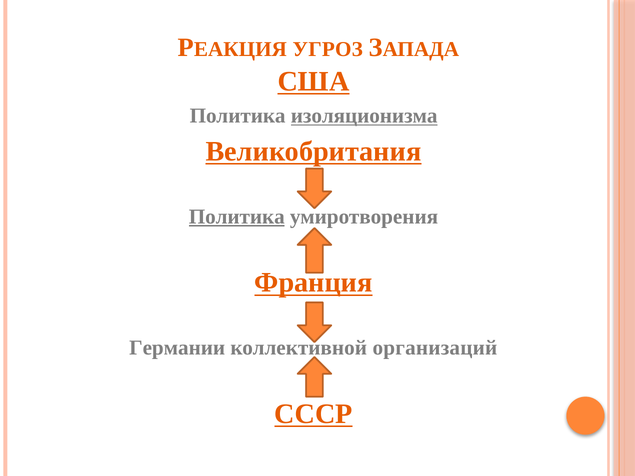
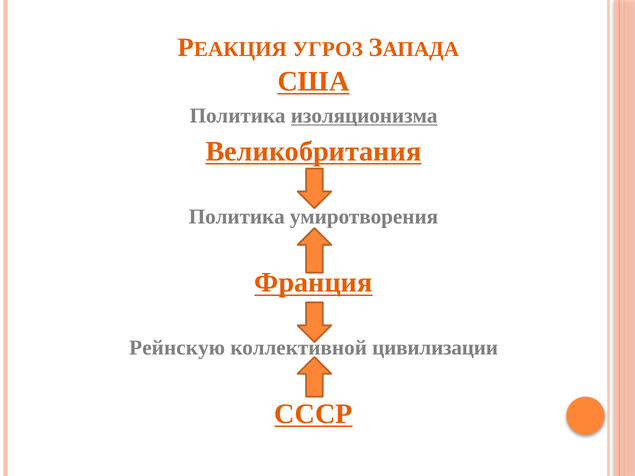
Политика underline: present -> none (237, 217)
Германии: Германии -> Рейнскую (177, 348)
организаций: организаций -> цивилизации (435, 348)
